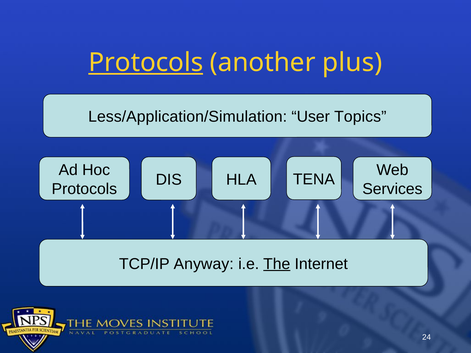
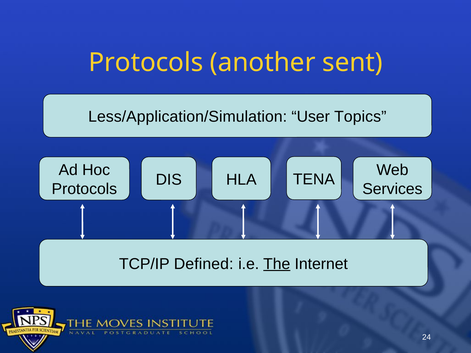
Protocols underline: present -> none (146, 63)
plus: plus -> sent (352, 63)
Anyway: Anyway -> Defined (204, 264)
